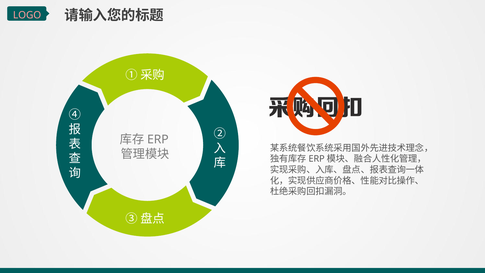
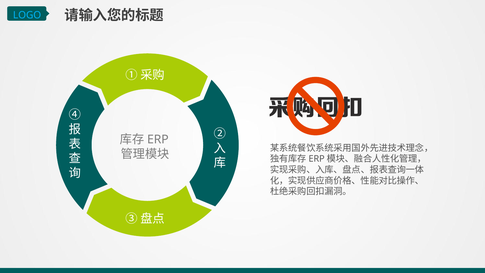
LOGO colour: pink -> light blue (27, 15)
